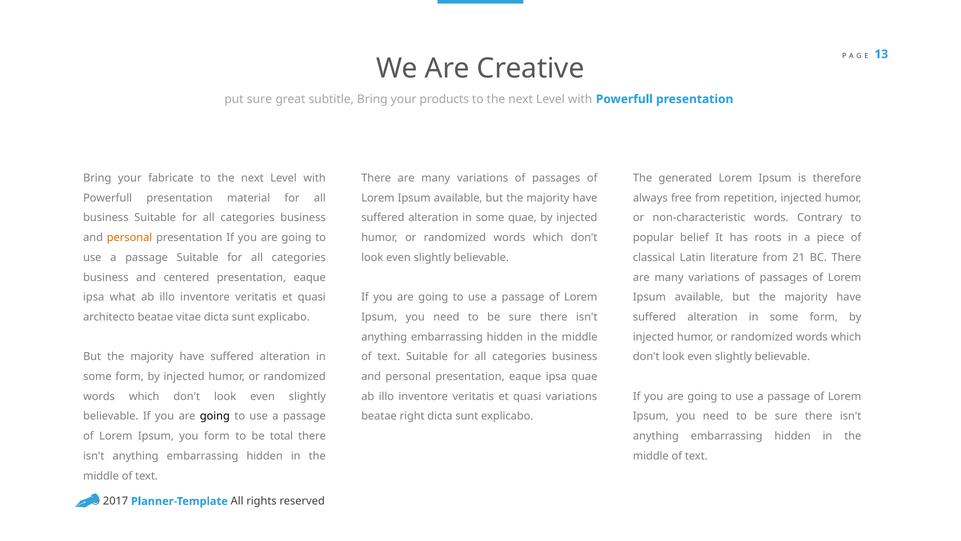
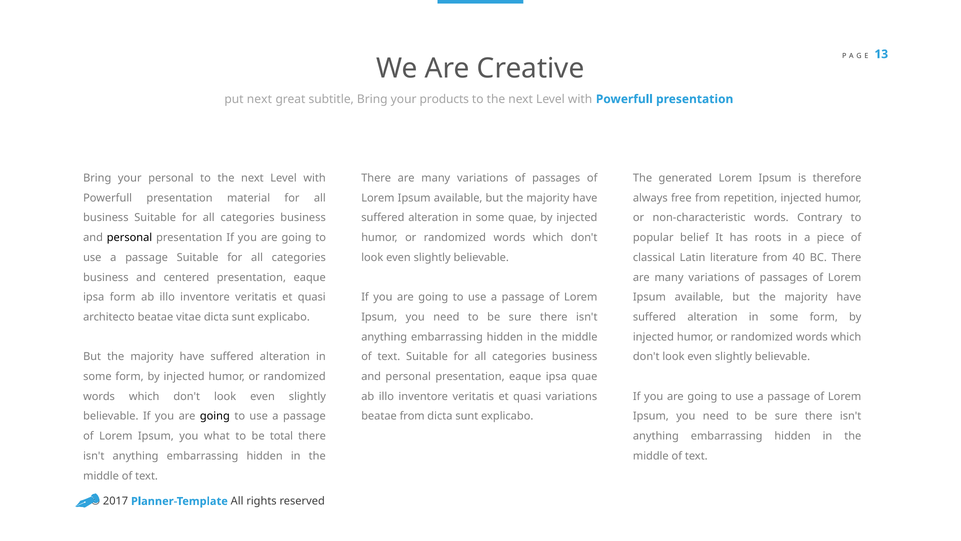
put sure: sure -> next (259, 99)
your fabricate: fabricate -> personal (171, 178)
personal colour: orange -> black (130, 237)
21: 21 -> 40 (799, 257)
ipsa what: what -> form (123, 297)
beatae right: right -> from (412, 416)
you form: form -> what (217, 436)
